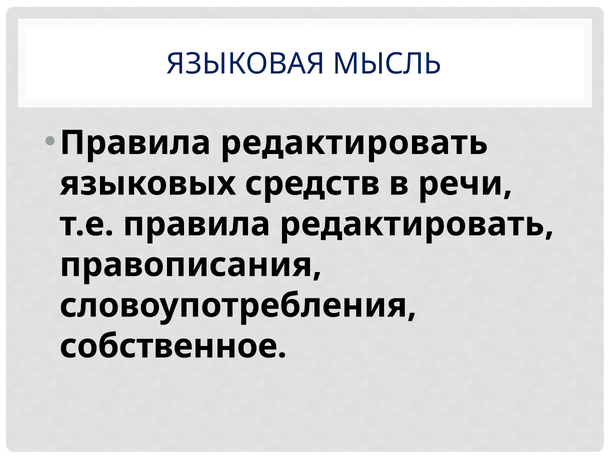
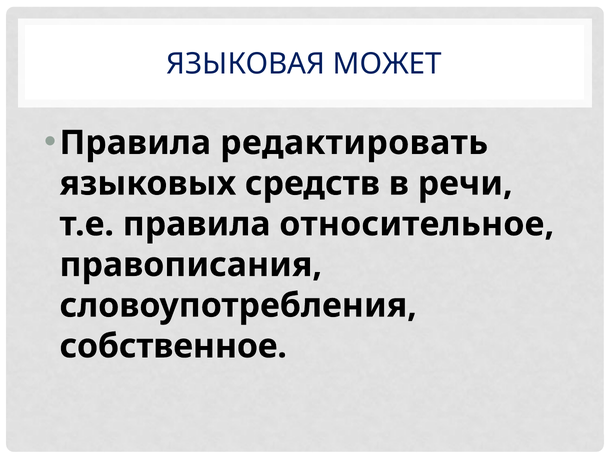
МЫСЛЬ: МЫСЛЬ -> МОЖЕТ (387, 64)
т.е правила редактировать: редактировать -> относительное (417, 224)
